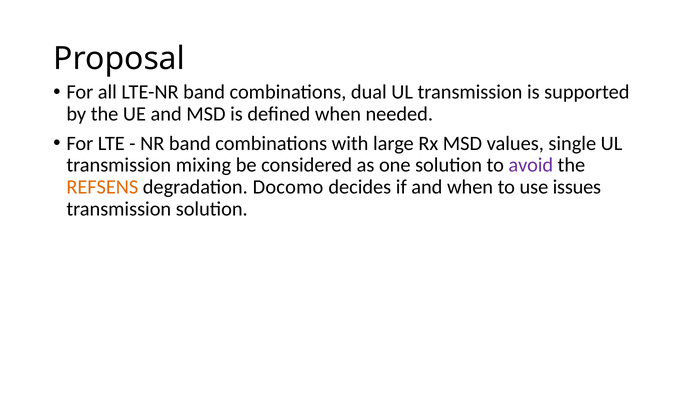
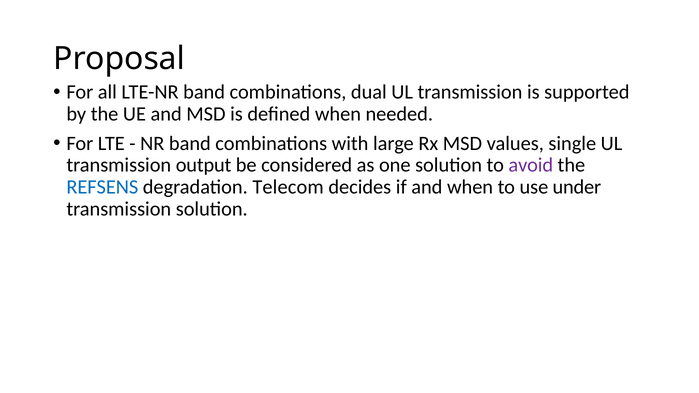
mixing: mixing -> output (204, 165)
REFSENS colour: orange -> blue (102, 187)
Docomo: Docomo -> Telecom (288, 187)
issues: issues -> under (577, 187)
